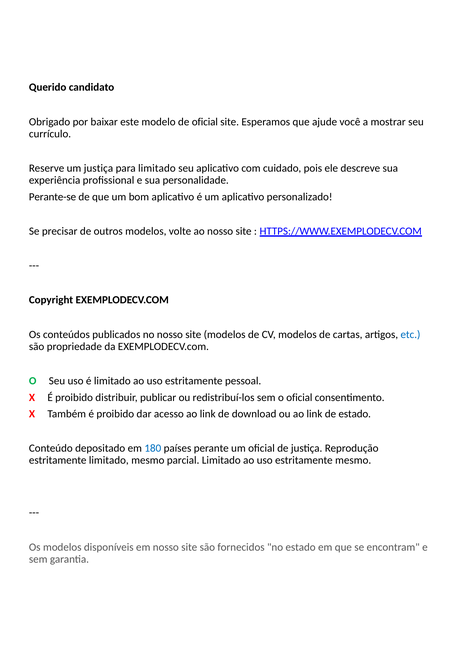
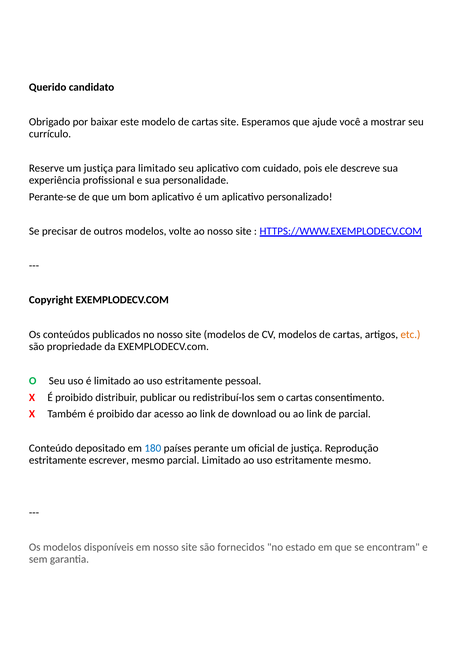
modelo de oficial: oficial -> cartas (205, 122)
etc colour: blue -> orange (410, 334)
o oficial: oficial -> cartas (299, 397)
de estado: estado -> parcial (355, 414)
estritamente limitado: limitado -> escrever (109, 460)
